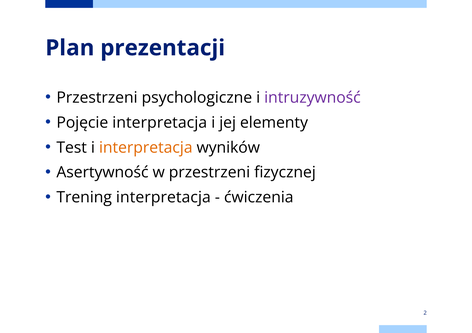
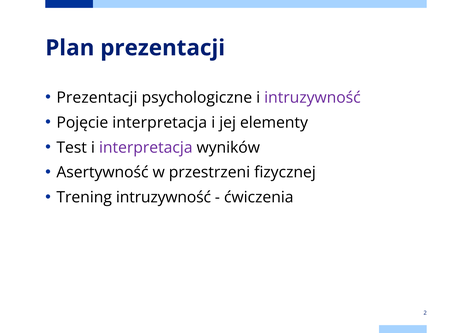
Przestrzeni: Przestrzeni -> Prezentacji (97, 98)
interpretacja colour: orange -> purple (146, 148)
Trening interpretacja: interpretacja -> intruzywność (164, 198)
